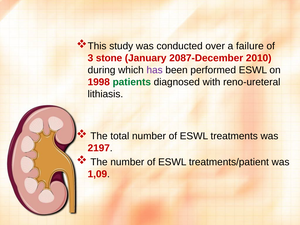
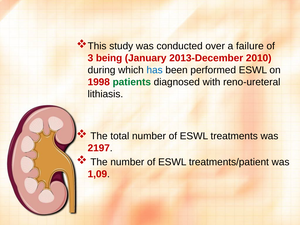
stone: stone -> being (109, 58)
2087-December: 2087-December -> 2013-December (206, 58)
has colour: purple -> blue (155, 70)
